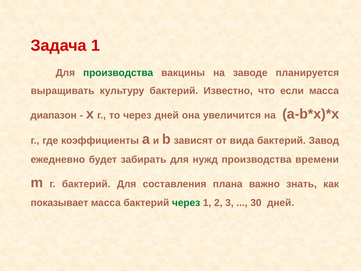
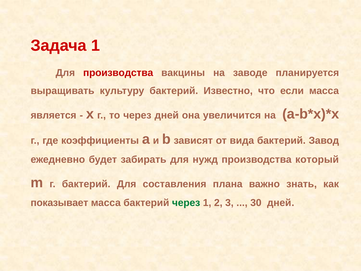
производства colour: green -> red (118, 73)
диапазон: диапазон -> является (54, 115)
времени: времени -> который (317, 159)
